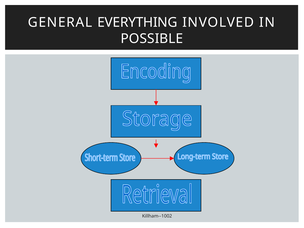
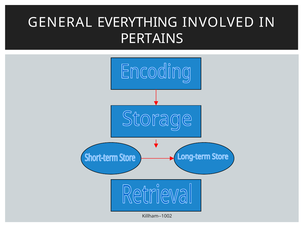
POSSIBLE: POSSIBLE -> PERTAINS (152, 39)
